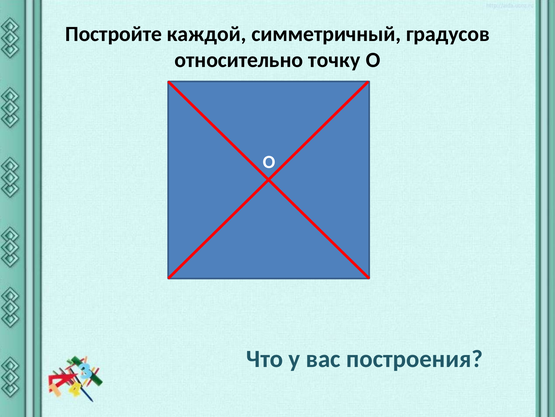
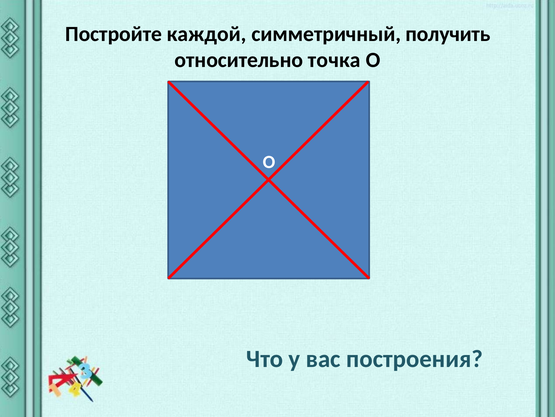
градусов: градусов -> получить (448, 34)
точку: точку -> точка (334, 60)
